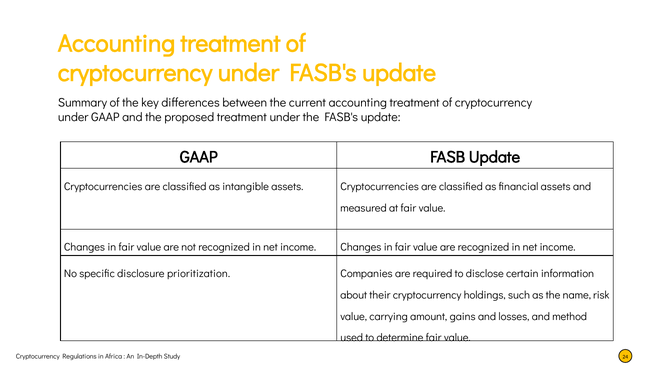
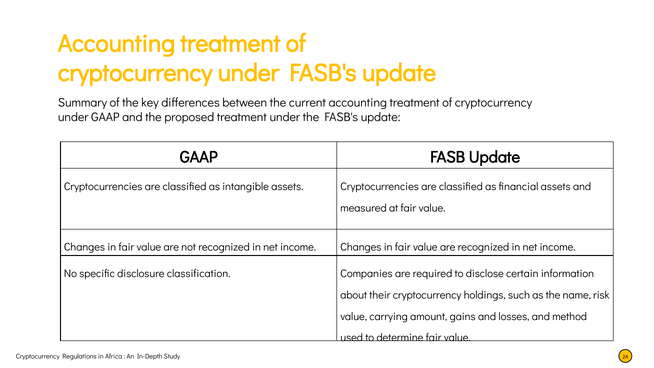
prioritization: prioritization -> classification (199, 274)
